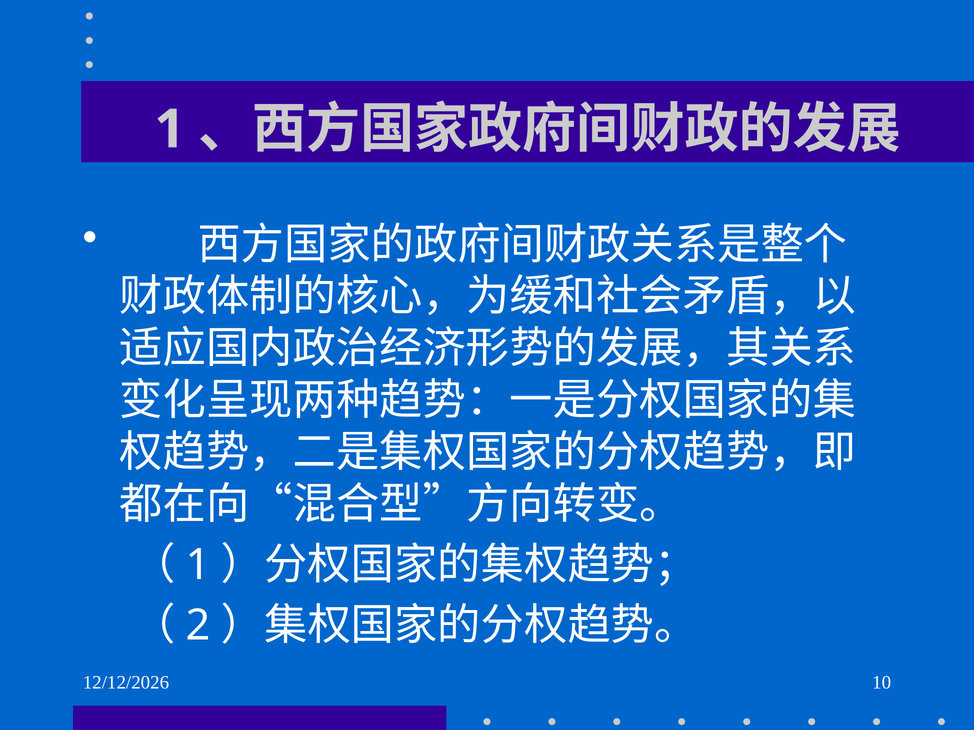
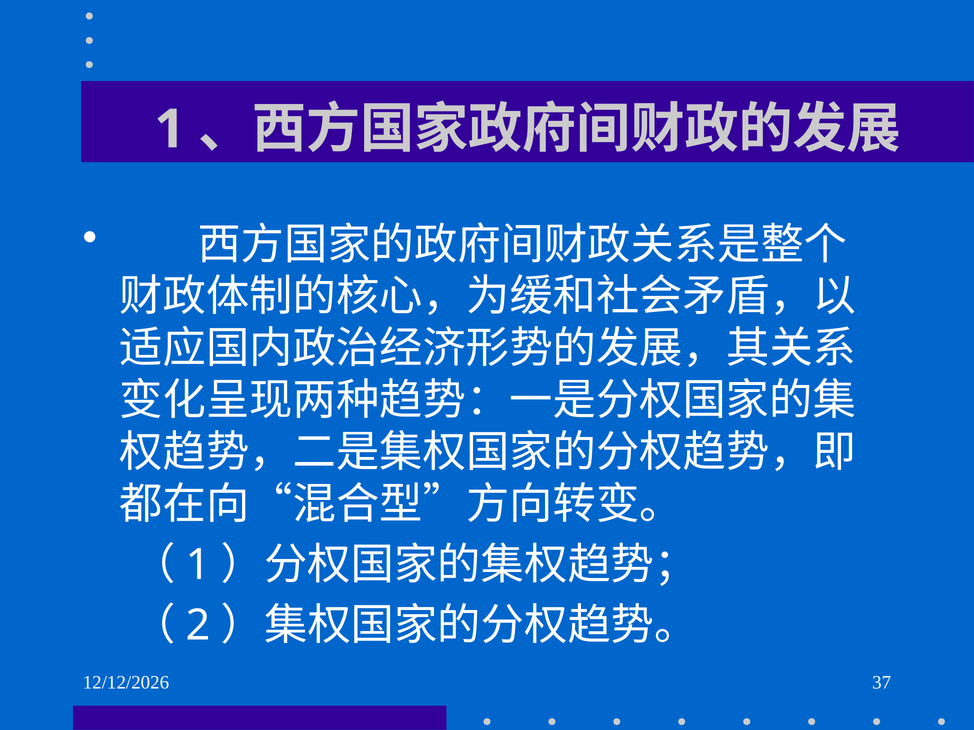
10: 10 -> 37 (882, 683)
